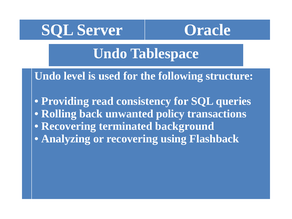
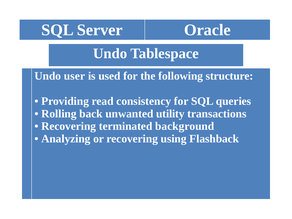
level: level -> user (74, 76)
policy: policy -> utility (170, 114)
